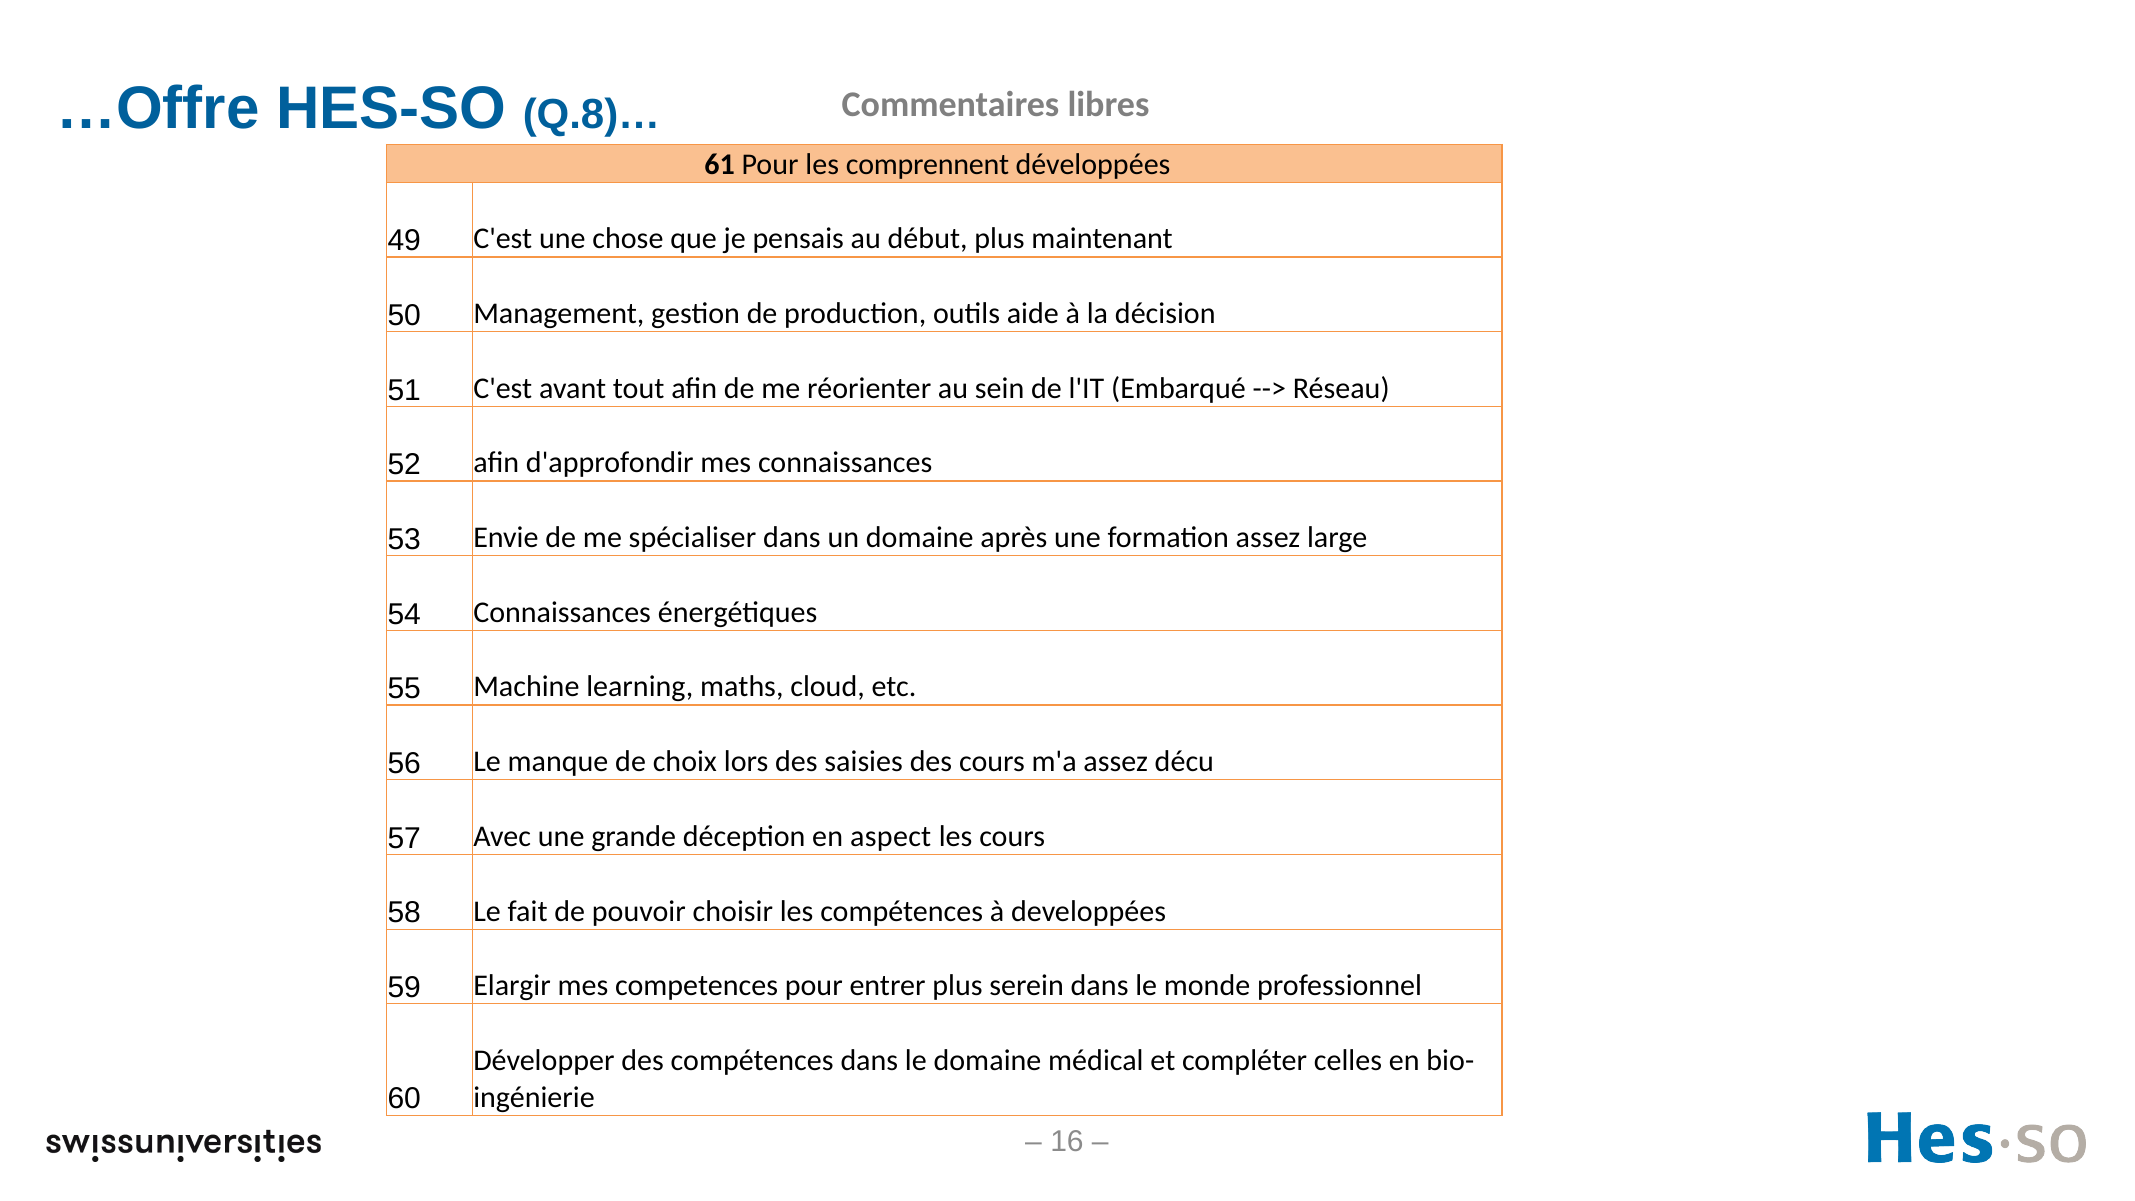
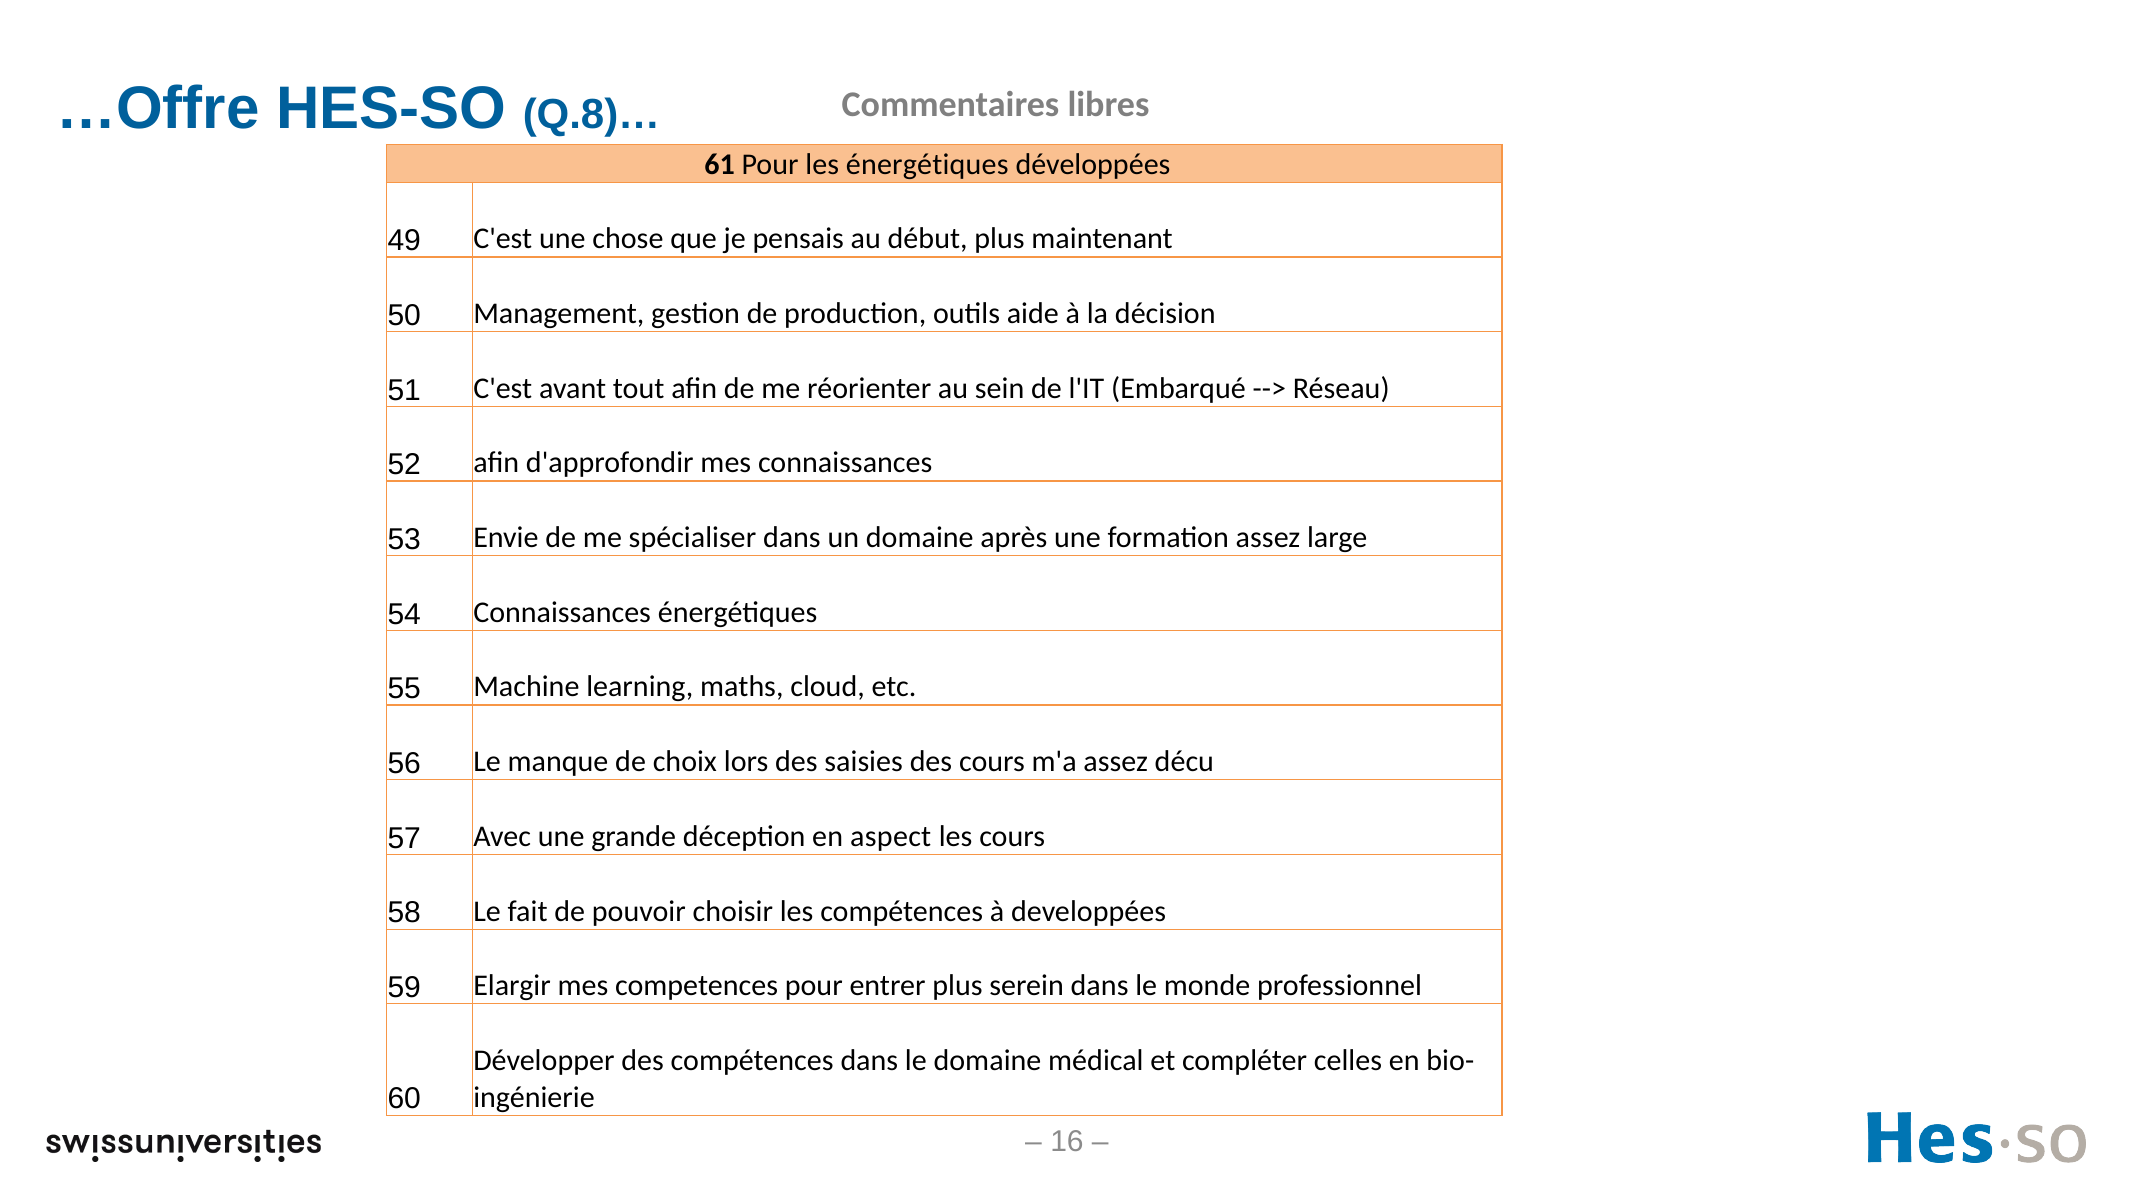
les comprennent: comprennent -> énergétiques (927, 164)
